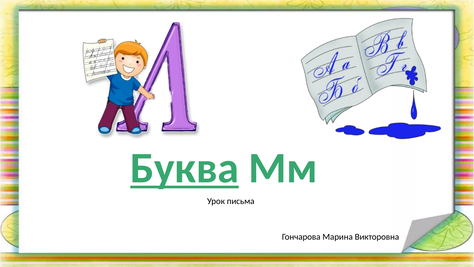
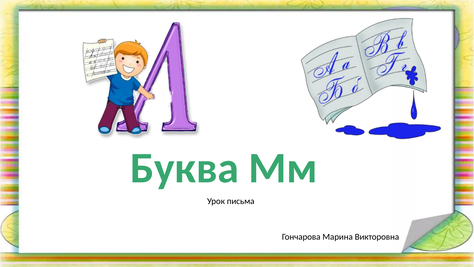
Буква underline: present -> none (184, 168)
